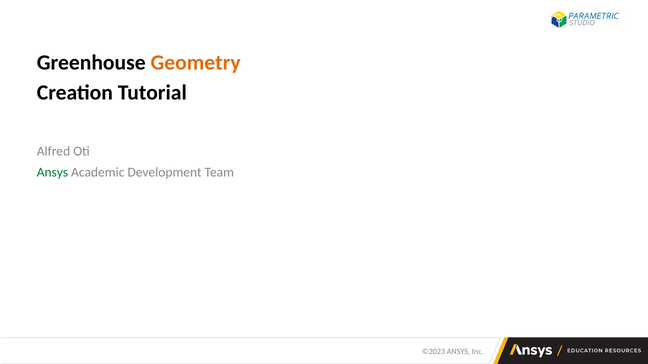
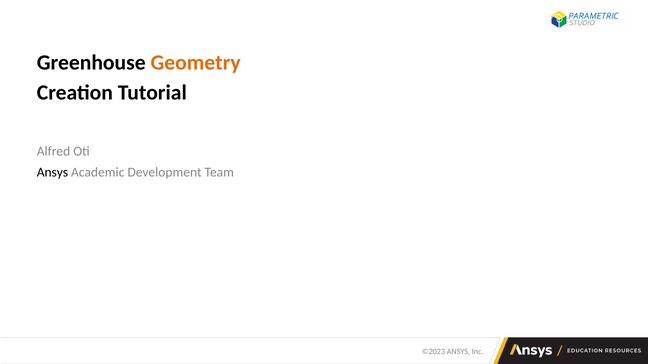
Ansys colour: green -> black (52, 173)
